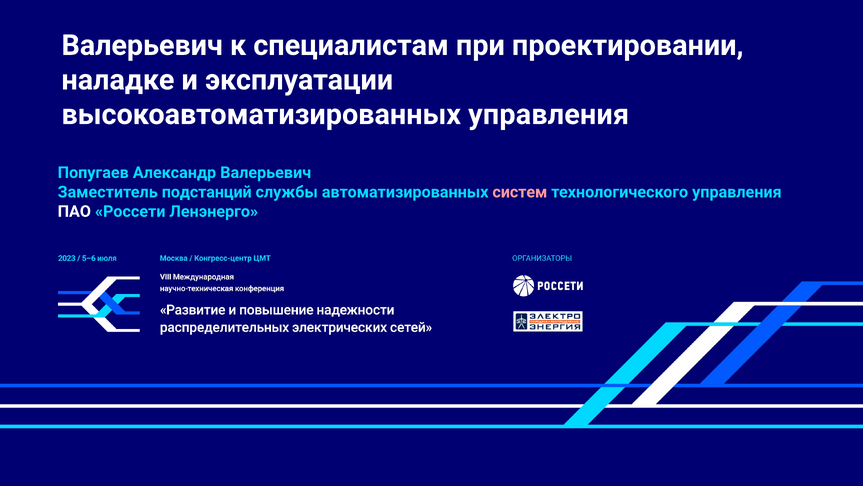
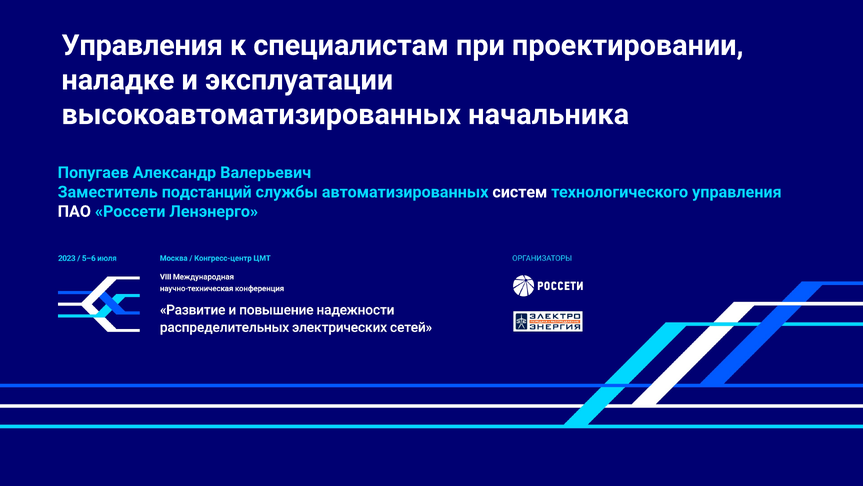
Валерьевич: Валерьевич -> Управления (142, 45)
высокоавтоматизированных управления: управления -> начальника (549, 114)
систем colour: pink -> white (520, 192)
